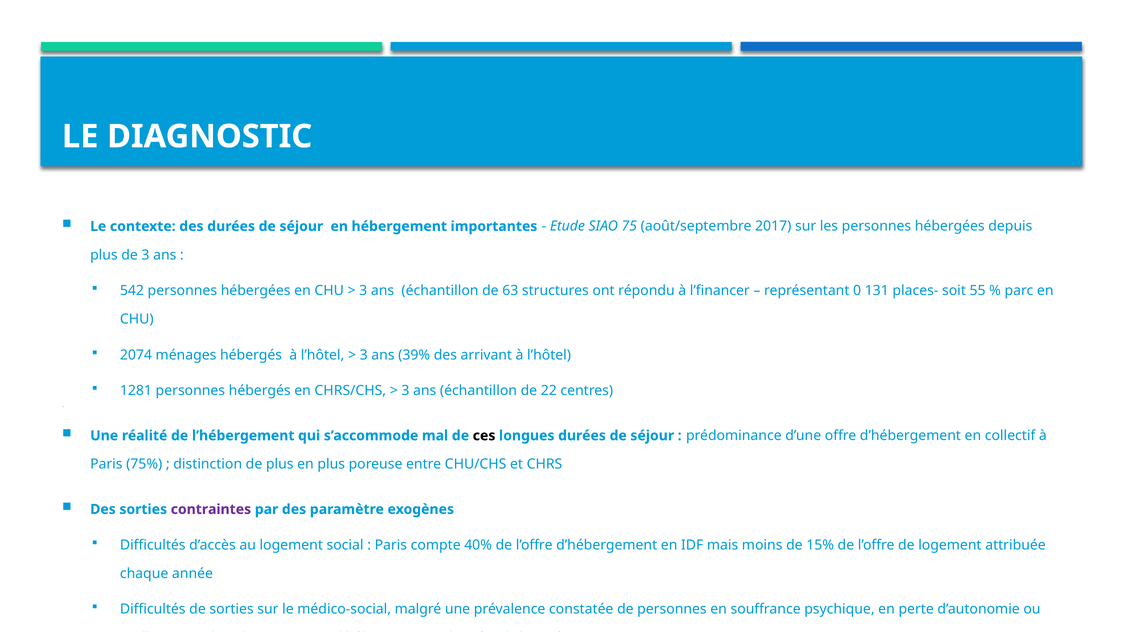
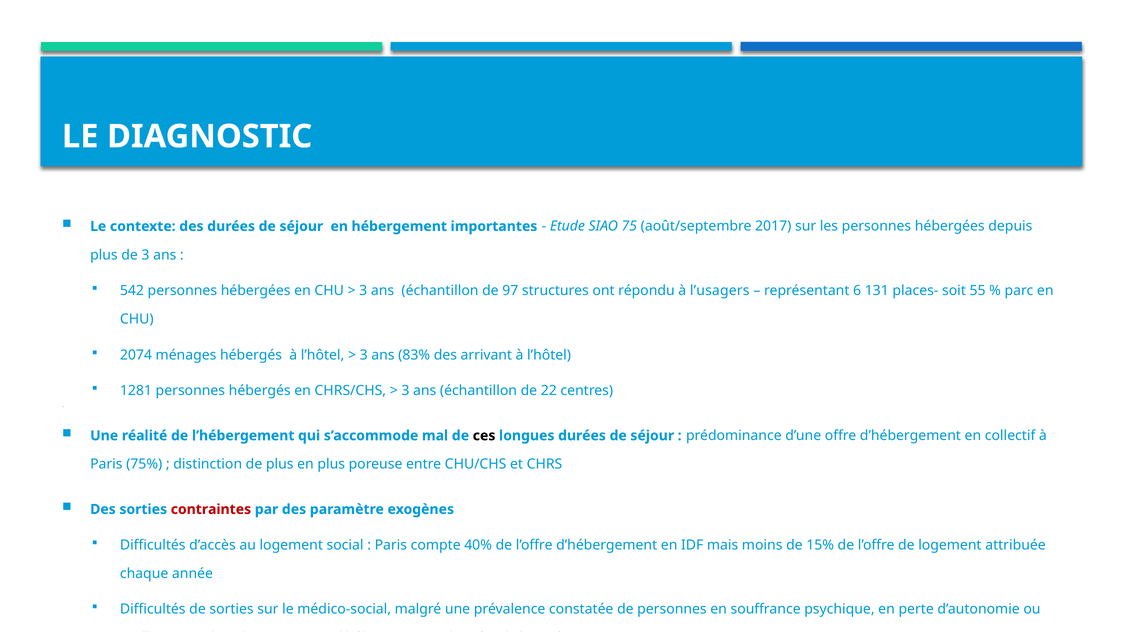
63: 63 -> 97 (510, 290)
l’financer: l’financer -> l’usagers (720, 290)
0: 0 -> 6 (857, 290)
39%: 39% -> 83% (414, 355)
contraintes colour: purple -> red (211, 509)
